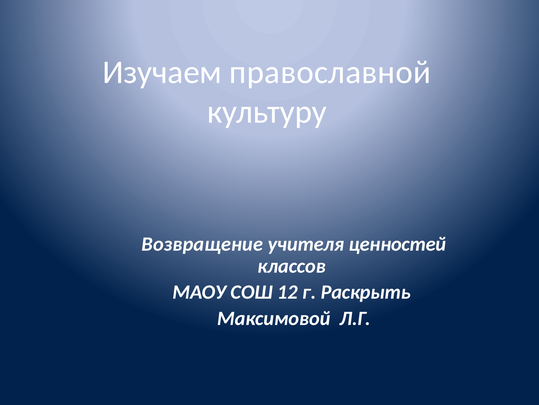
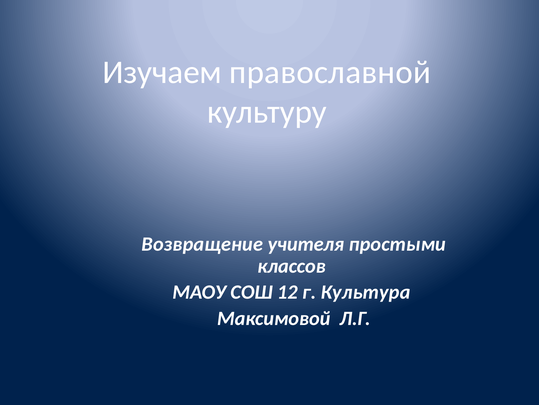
ценностей: ценностей -> простыми (397, 244)
Раскрыть: Раскрыть -> Культура (366, 292)
